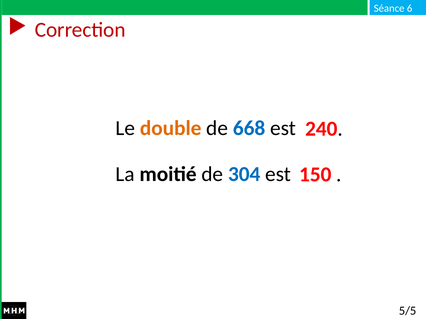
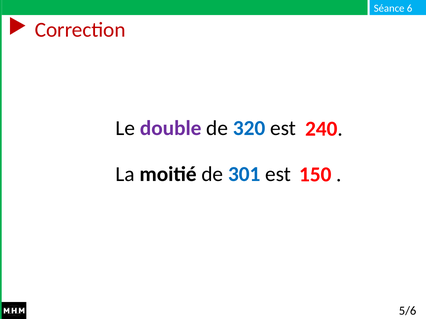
double colour: orange -> purple (171, 128)
668: 668 -> 320 (249, 128)
304: 304 -> 301 (244, 174)
5/5: 5/5 -> 5/6 (408, 311)
